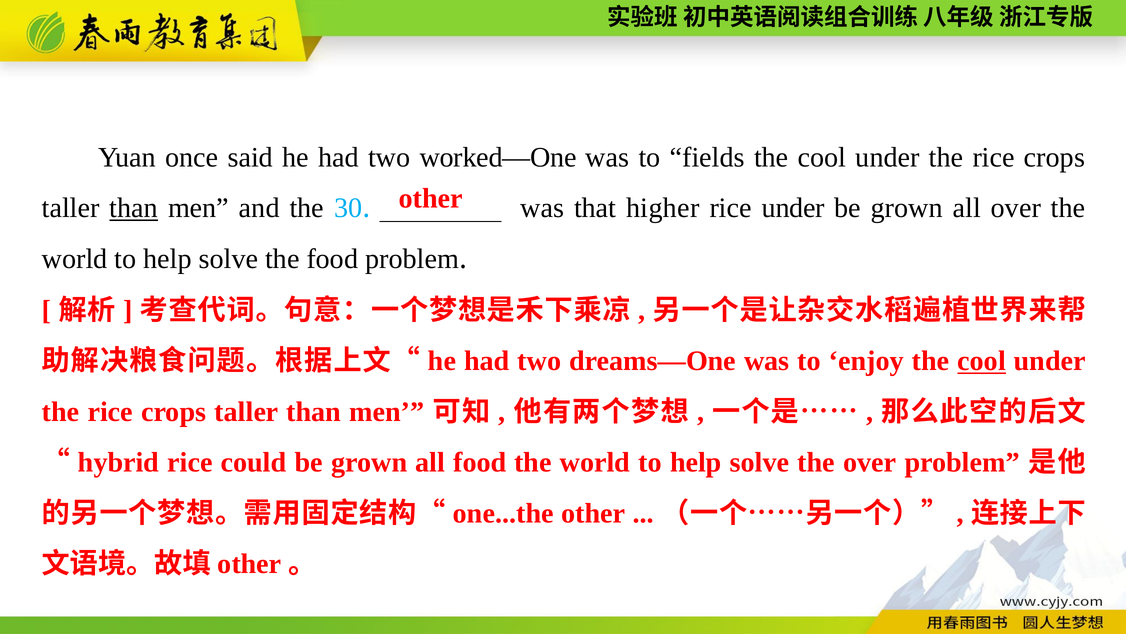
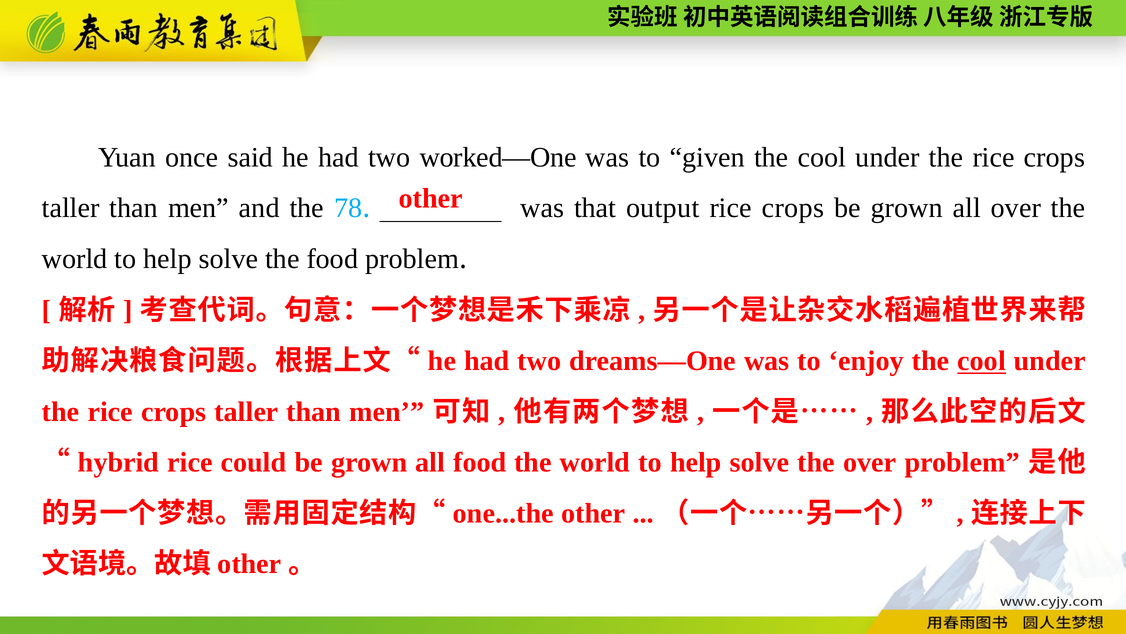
fields: fields -> given (707, 157)
than underline: present -> none (134, 208)
30: 30 -> 78 (348, 208)
higher: higher -> output (663, 208)
under: under -> crops (793, 208)
